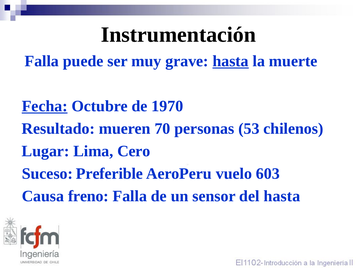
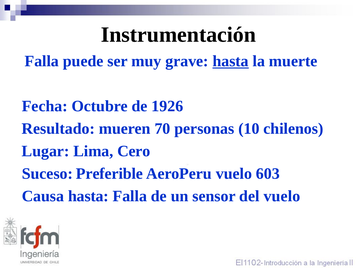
Fecha underline: present -> none (45, 106)
1970: 1970 -> 1926 (167, 106)
53: 53 -> 10 (249, 129)
Causa freno: freno -> hasta (88, 196)
del hasta: hasta -> vuelo (282, 196)
